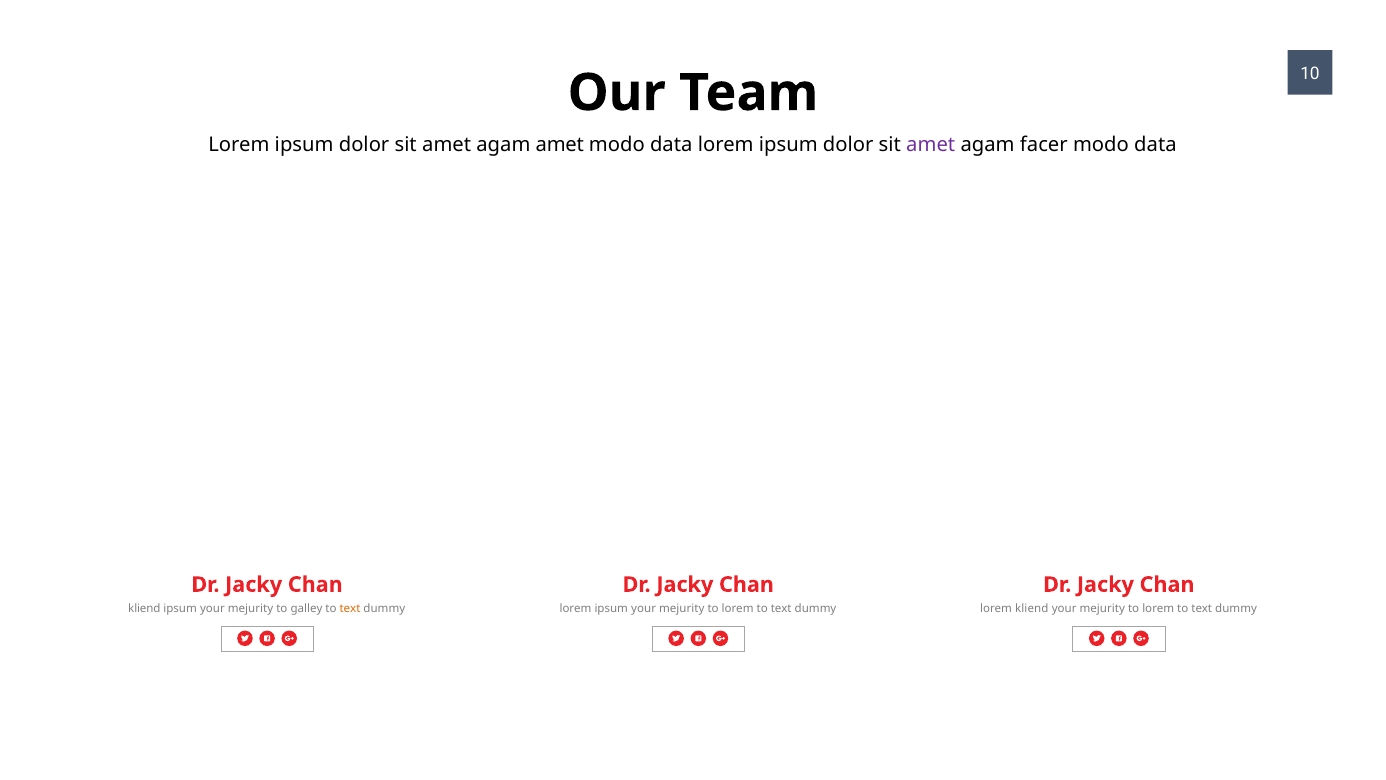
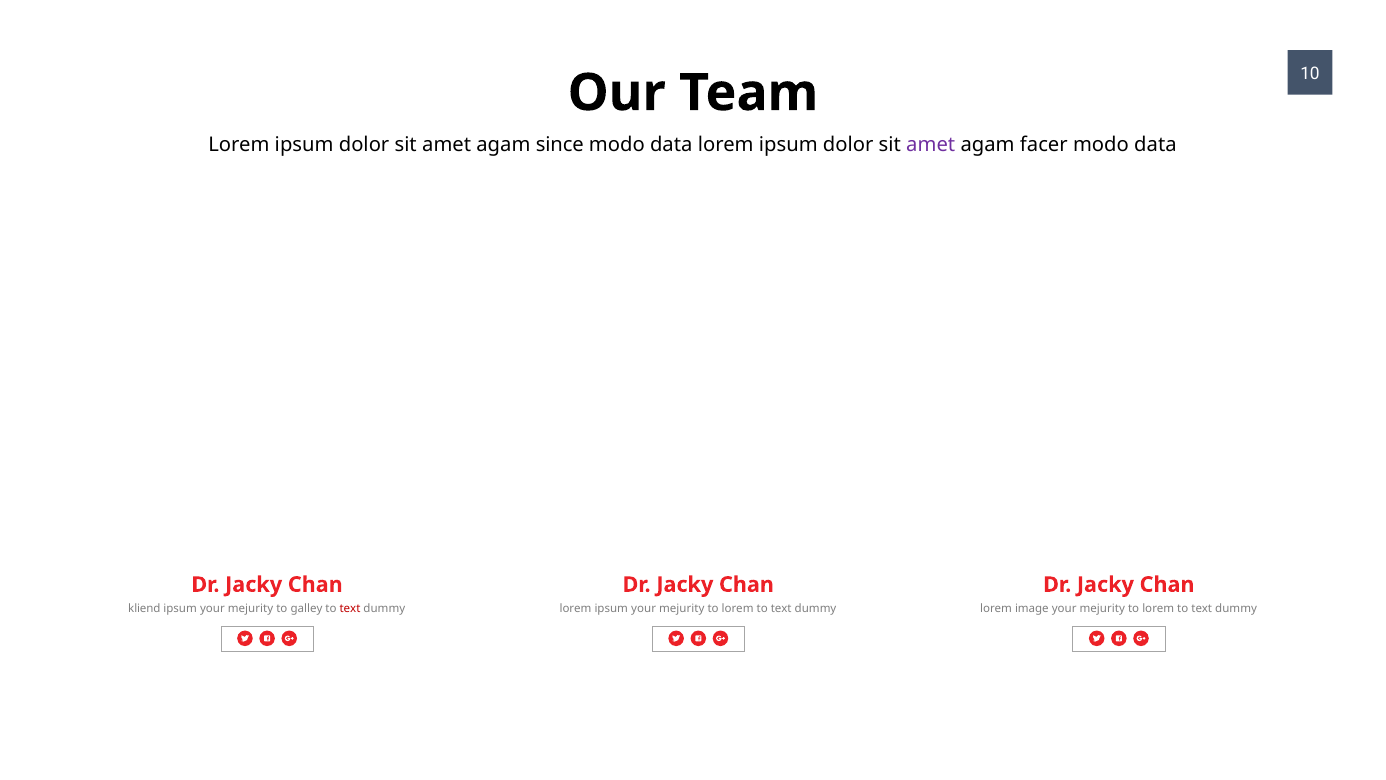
agam amet: amet -> since (560, 145)
text colour: orange -> red (350, 609)
lorem kliend: kliend -> image (1032, 609)
